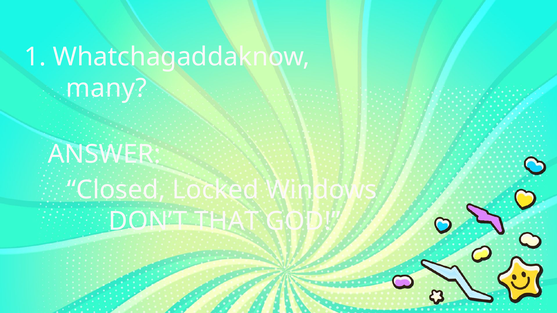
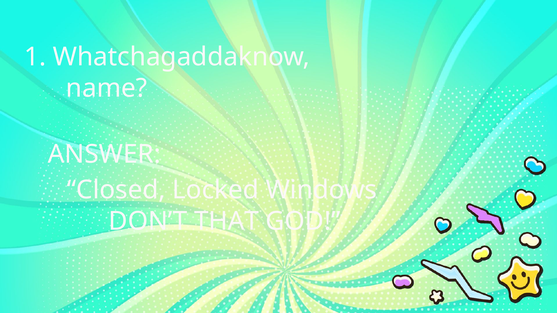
many: many -> name (107, 88)
